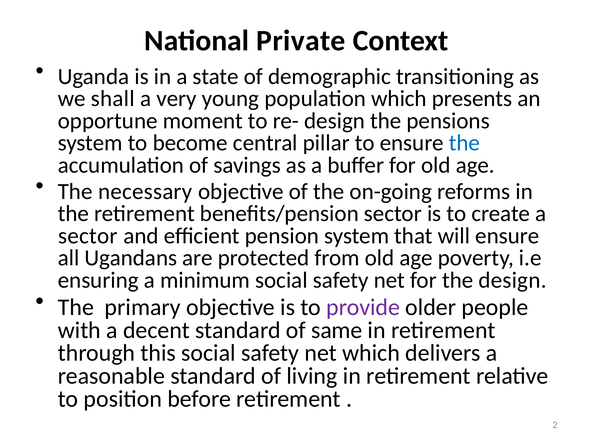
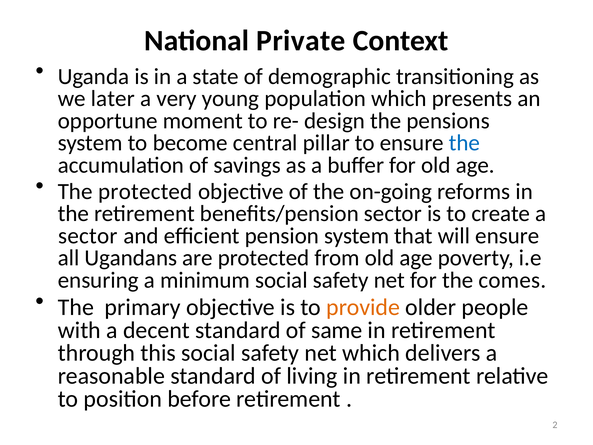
shall: shall -> later (113, 99)
The necessary: necessary -> protected (145, 191)
the design: design -> comes (512, 280)
provide colour: purple -> orange (363, 307)
